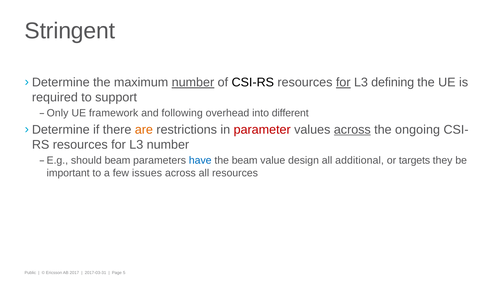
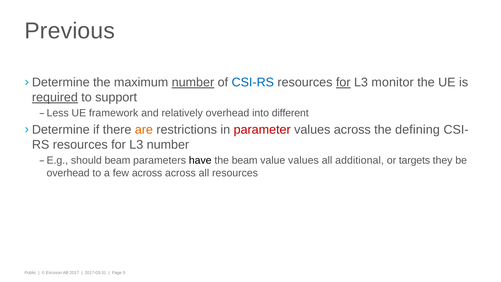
Stringent: Stringent -> Previous (70, 31)
CSI-RS colour: black -> blue (253, 82)
defining: defining -> monitor (393, 82)
required underline: none -> present (55, 97)
Only: Only -> Less (58, 113)
following: following -> relatively (182, 113)
across underline: present -> none (352, 130)
ongoing: ongoing -> defining (418, 130)
have colour: blue -> black (200, 160)
value design: design -> values (303, 160)
important: important -> overhead (68, 173)
few issues: issues -> across (147, 173)
